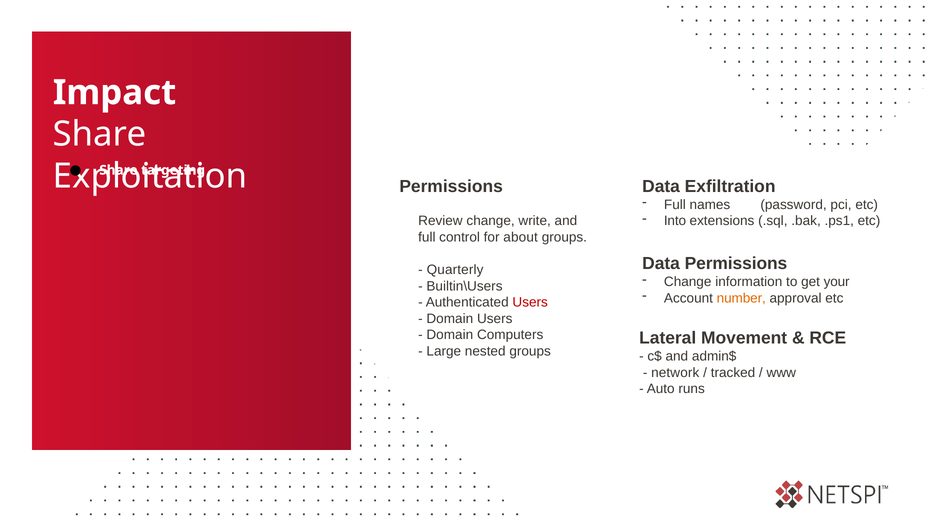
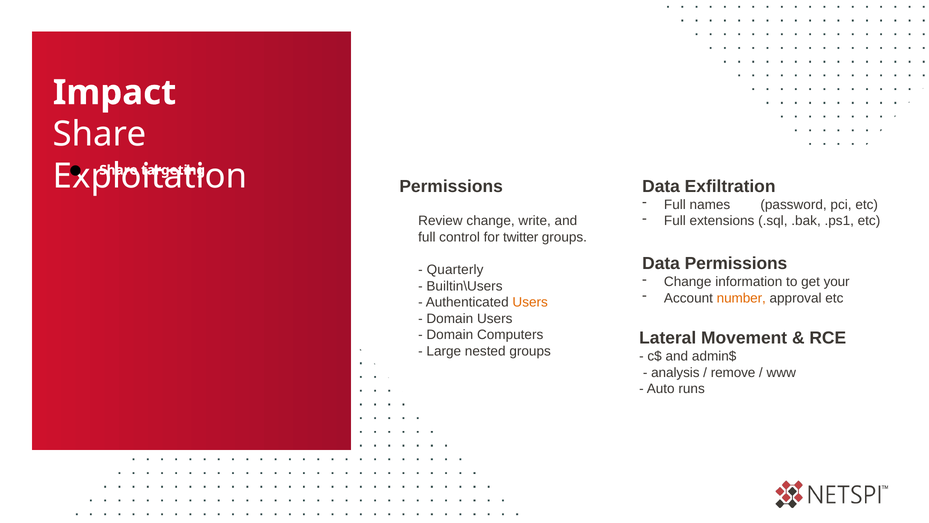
Into: Into -> Full (675, 221)
about: about -> twitter (521, 237)
Users colour: red -> orange (530, 302)
network: network -> analysis (675, 372)
tracked: tracked -> remove (733, 372)
